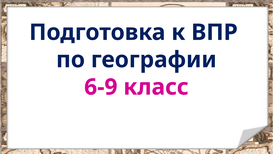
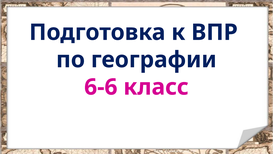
6-9: 6-9 -> 6-6 (101, 87)
